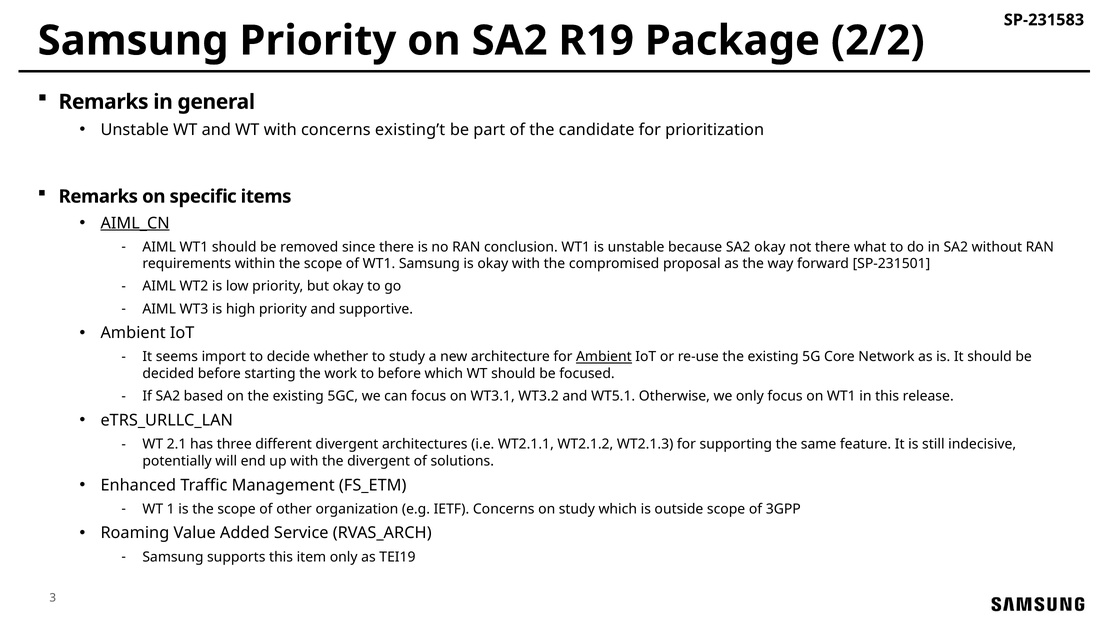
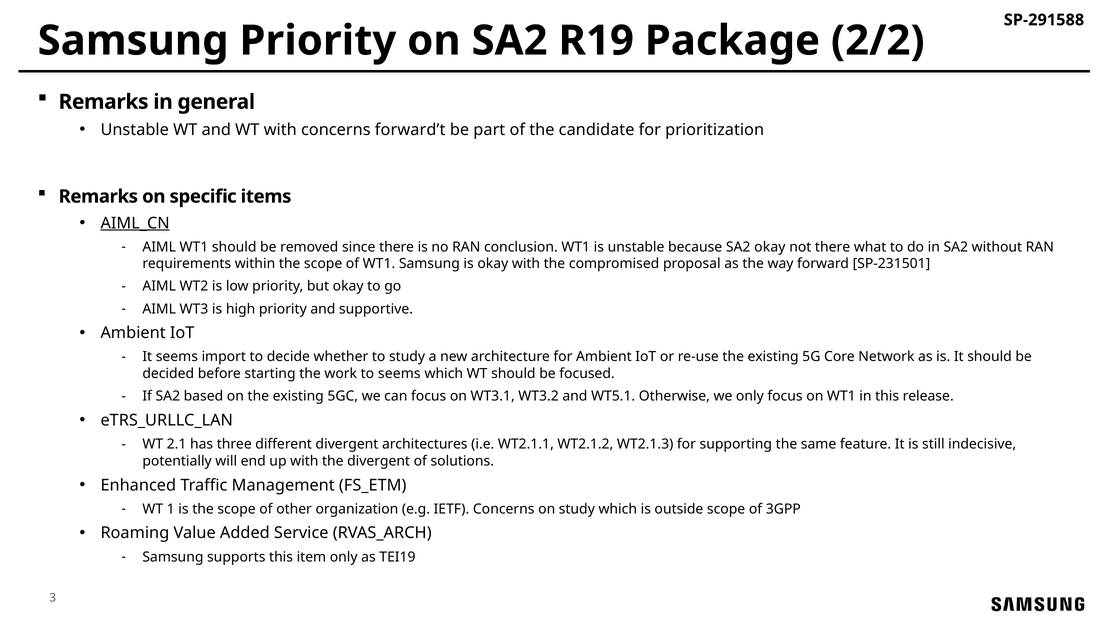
SP-231583: SP-231583 -> SP-291588 (1044, 20)
existing’t: existing’t -> forward’t (410, 130)
Ambient underline: present -> none (604, 357)
to before: before -> seems (399, 374)
